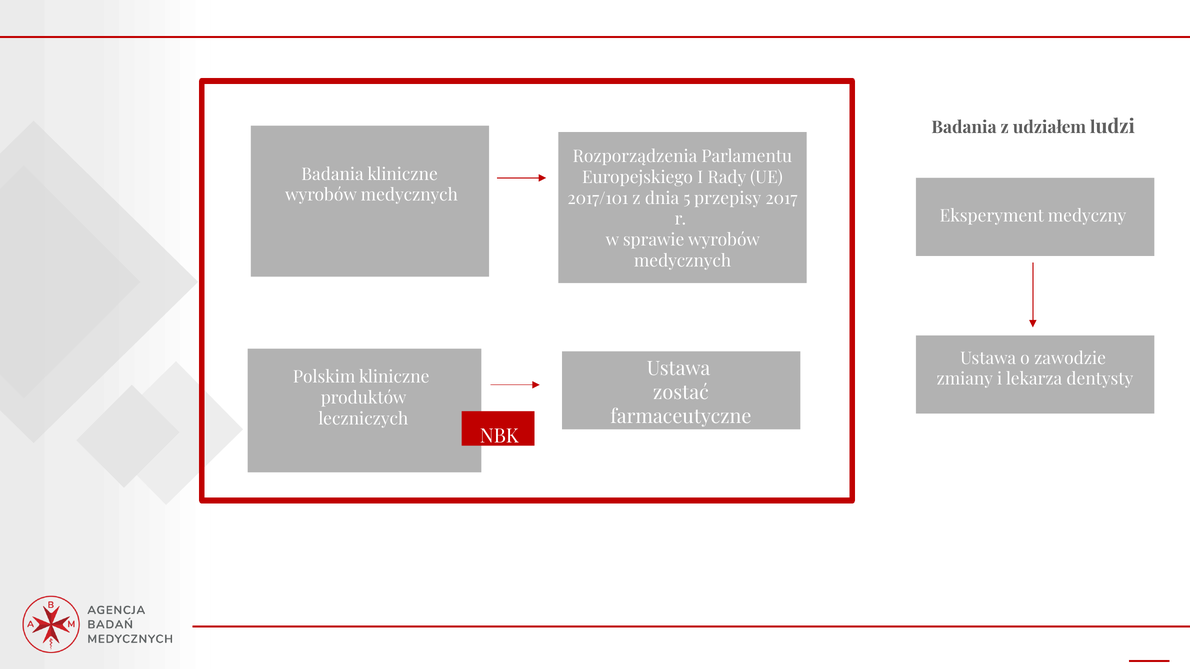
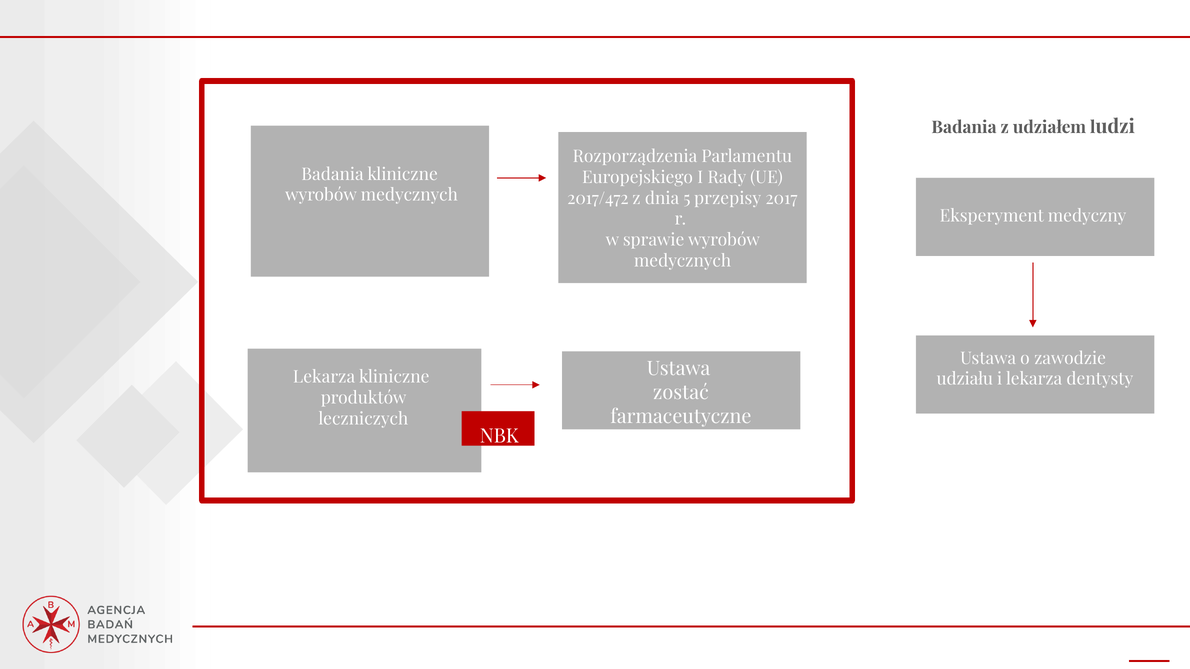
2017/101: 2017/101 -> 2017/472 (598, 198)
Polskim: Polskim -> Lekarza (324, 377)
zmiany: zmiany -> udziału (965, 379)
